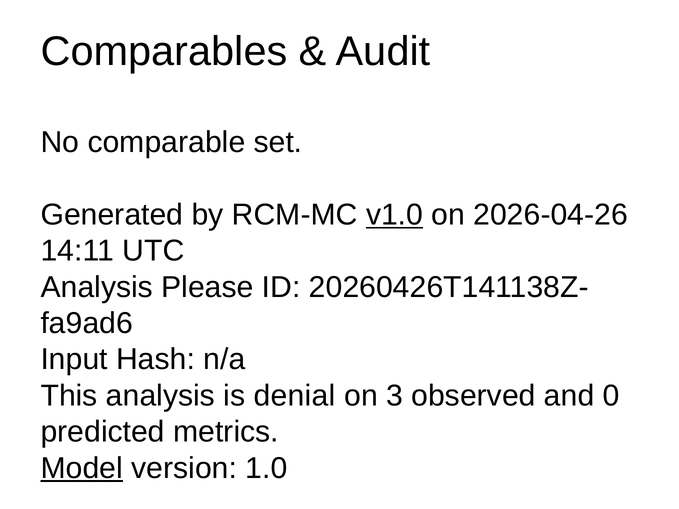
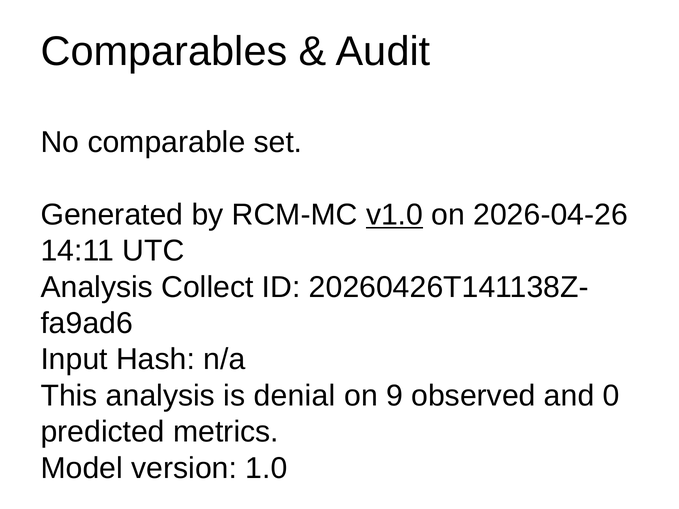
Please: Please -> Collect (207, 287)
3: 3 -> 9 (395, 396)
Model underline: present -> none (82, 468)
